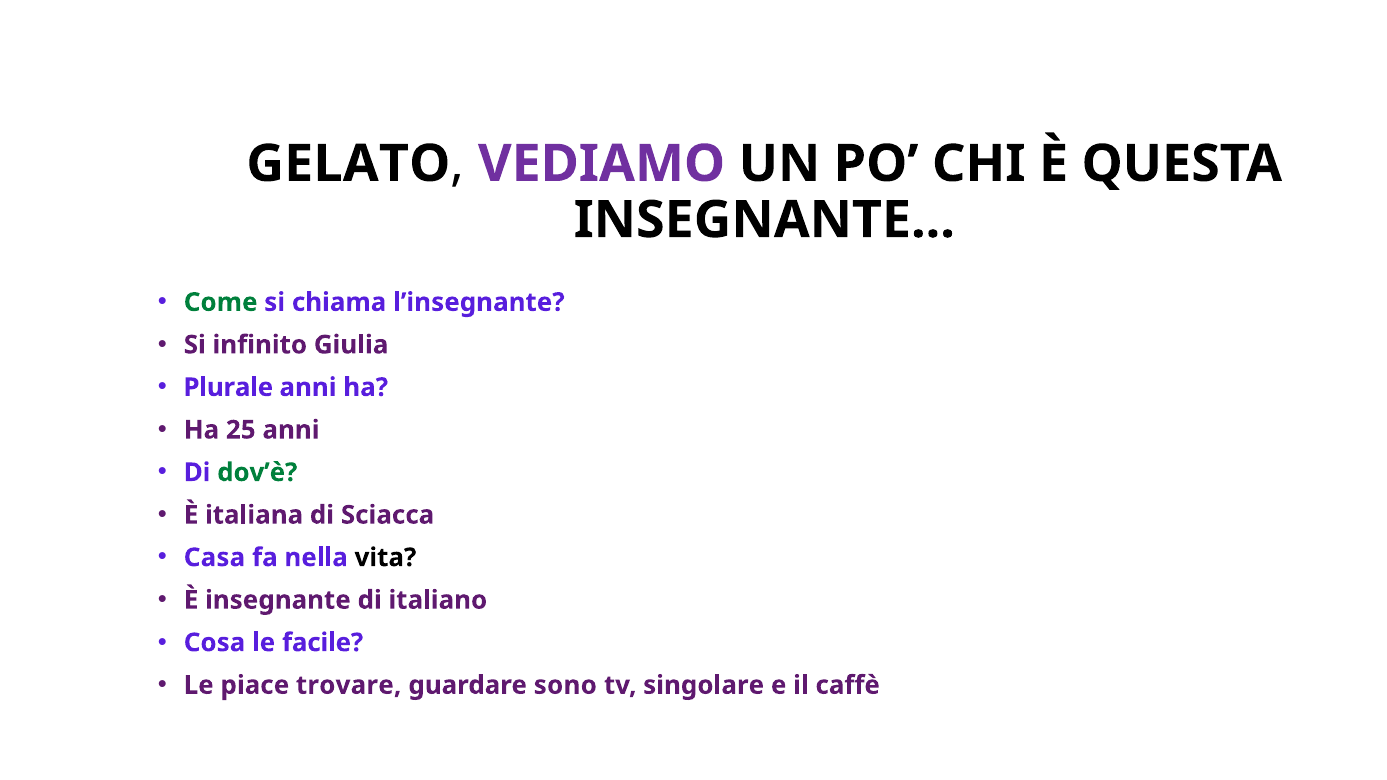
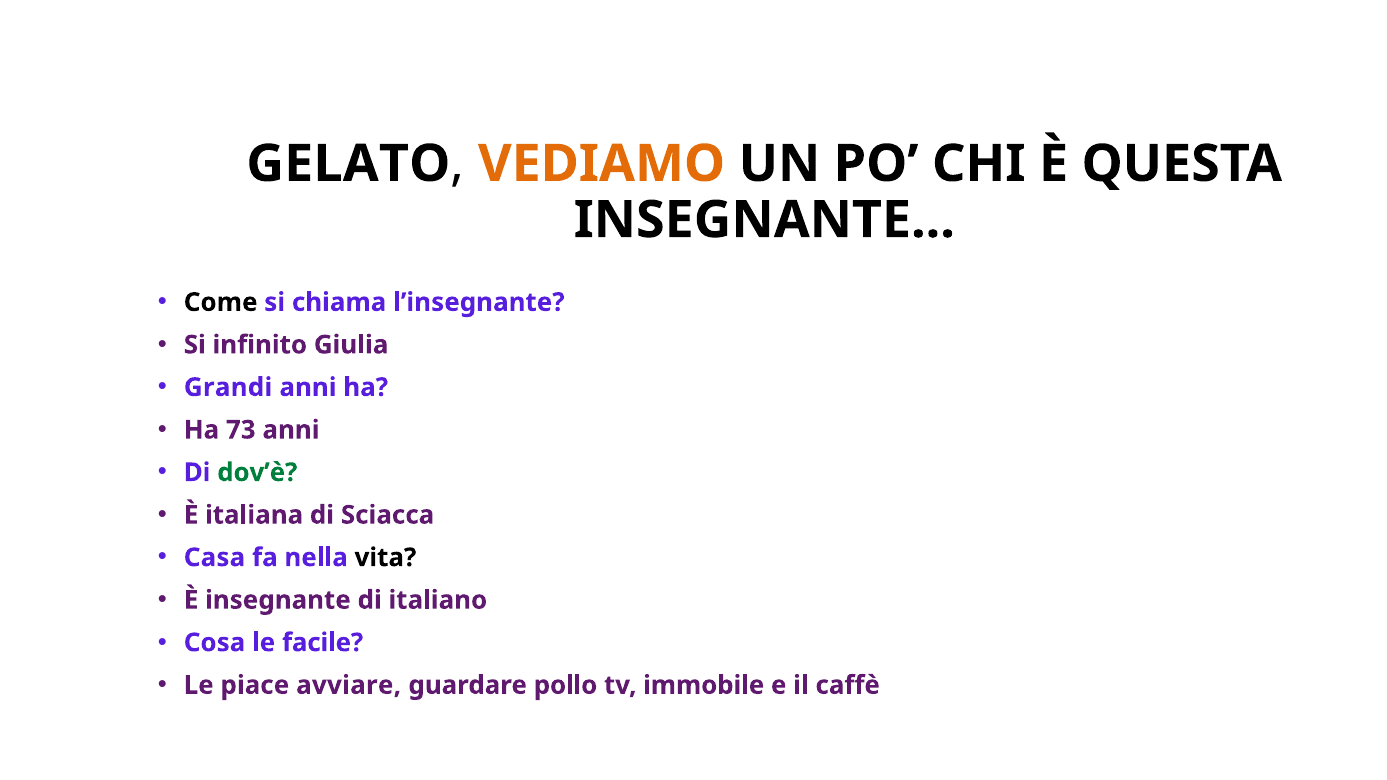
VEDIAMO colour: purple -> orange (602, 164)
Come colour: green -> black (221, 302)
Plurale: Plurale -> Grandi (228, 387)
25: 25 -> 73 (241, 430)
trovare: trovare -> avviare (349, 685)
sono: sono -> pollo (566, 685)
singolare: singolare -> immobile (704, 685)
